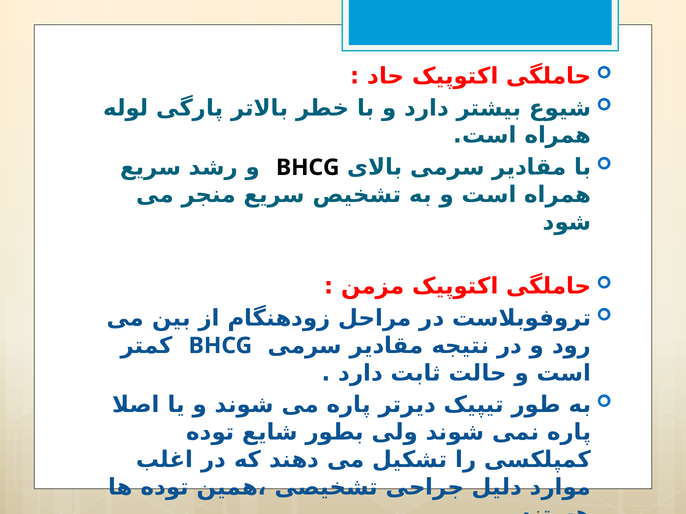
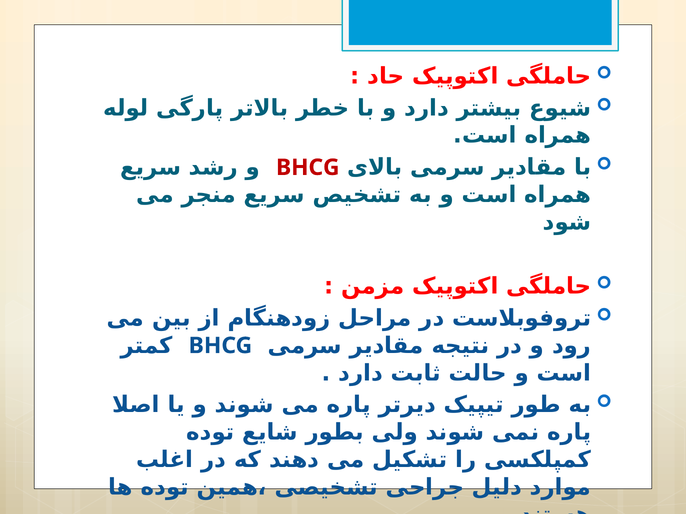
BHCG colour: black -> red (308, 168)
